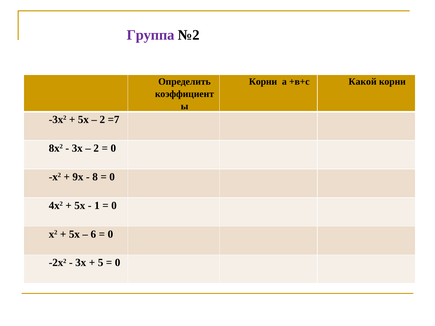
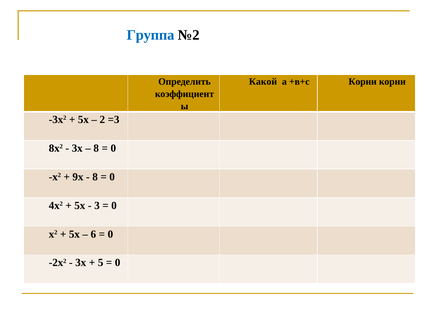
Группа colour: purple -> blue (150, 35)
Корни: Корни -> Какой (263, 82)
+в+с Какой: Какой -> Корни (363, 82)
=7: =7 -> =3 (114, 120)
2: 2 -> 8 (96, 148)
1: 1 -> 3 (97, 206)
